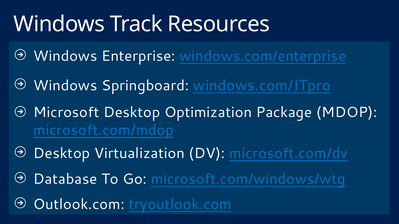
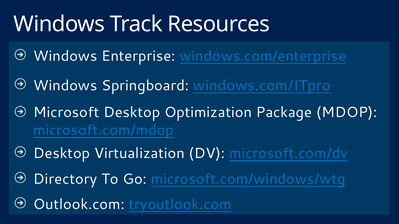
Database: Database -> Directory (65, 179)
